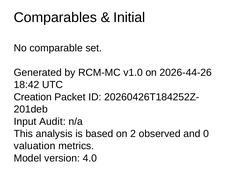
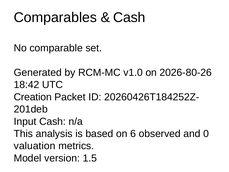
Initial: Initial -> Cash (129, 17)
2026-44-26: 2026-44-26 -> 2026-80-26 (186, 72)
Input Audit: Audit -> Cash (52, 121)
2: 2 -> 6 (133, 134)
4.0: 4.0 -> 1.5 (90, 158)
